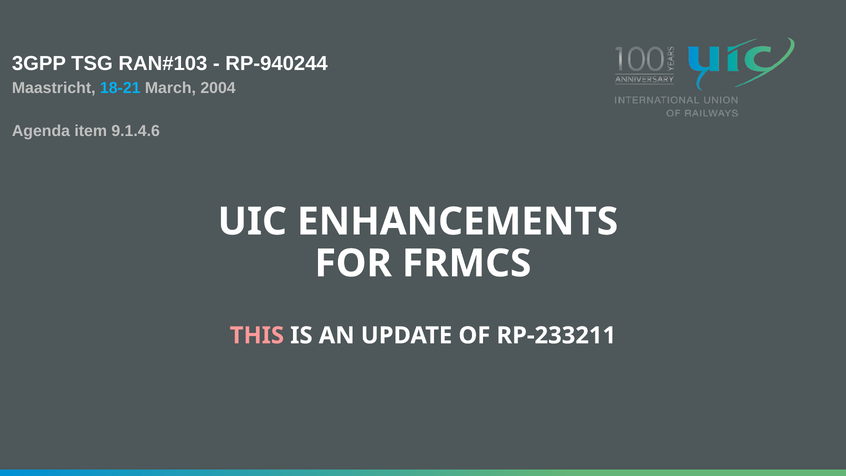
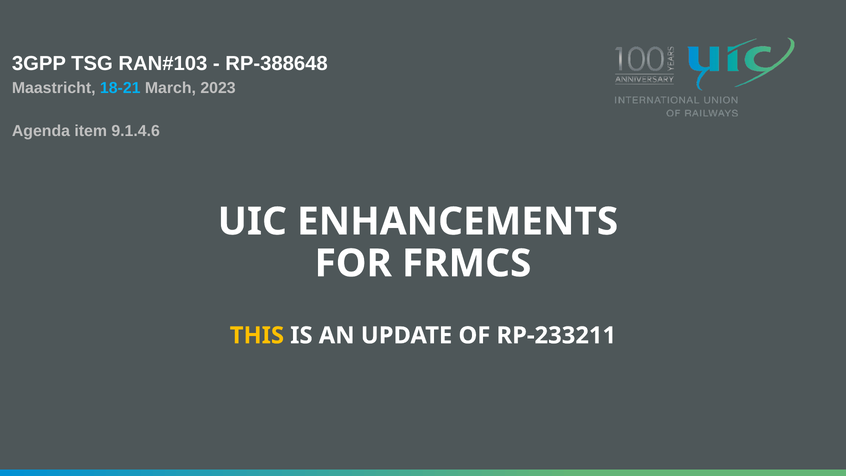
RP-940244: RP-940244 -> RP-388648 (277, 64)
2004: 2004 -> 2023 (218, 88)
THIS colour: pink -> yellow (257, 335)
